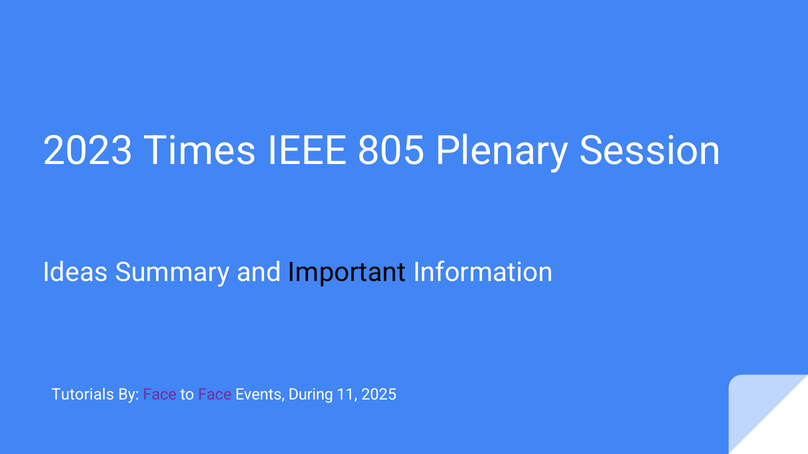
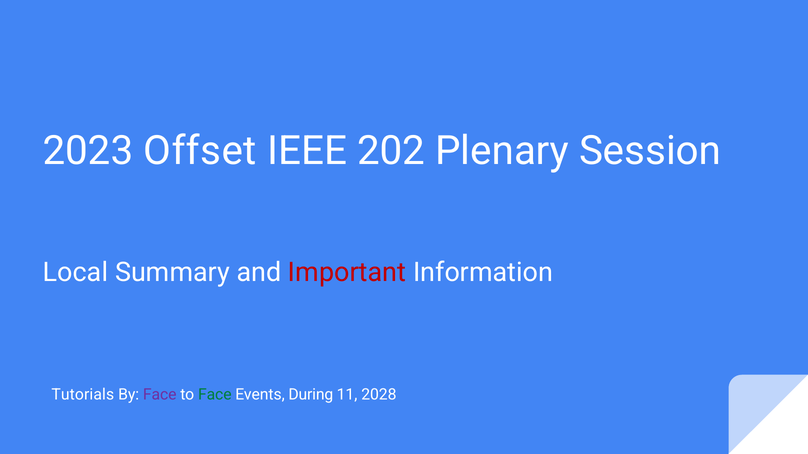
Times: Times -> Offset (200, 151)
805: 805 -> 202 (391, 151)
Ideas: Ideas -> Local (75, 273)
Important colour: black -> red (347, 273)
Face colour: purple -> green (215, 395)
2025: 2025 -> 2028 (379, 395)
